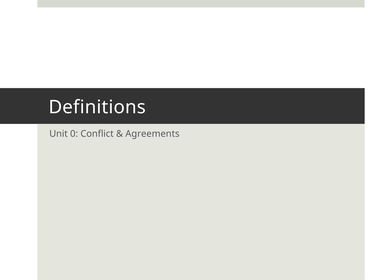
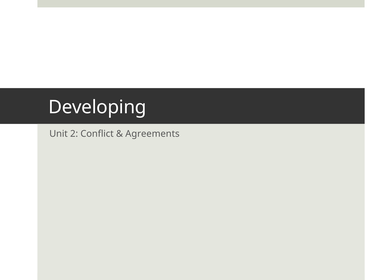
Definitions: Definitions -> Developing (97, 107)
0: 0 -> 2 (74, 134)
